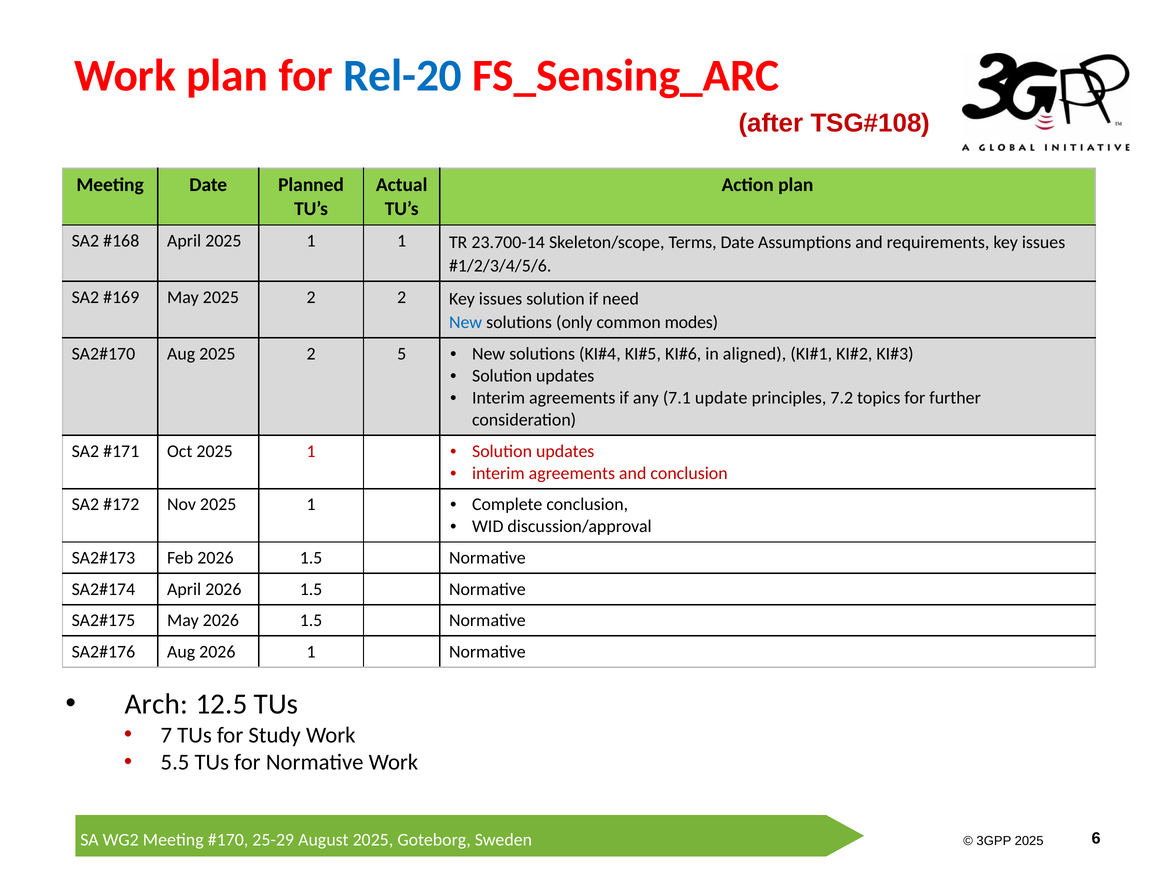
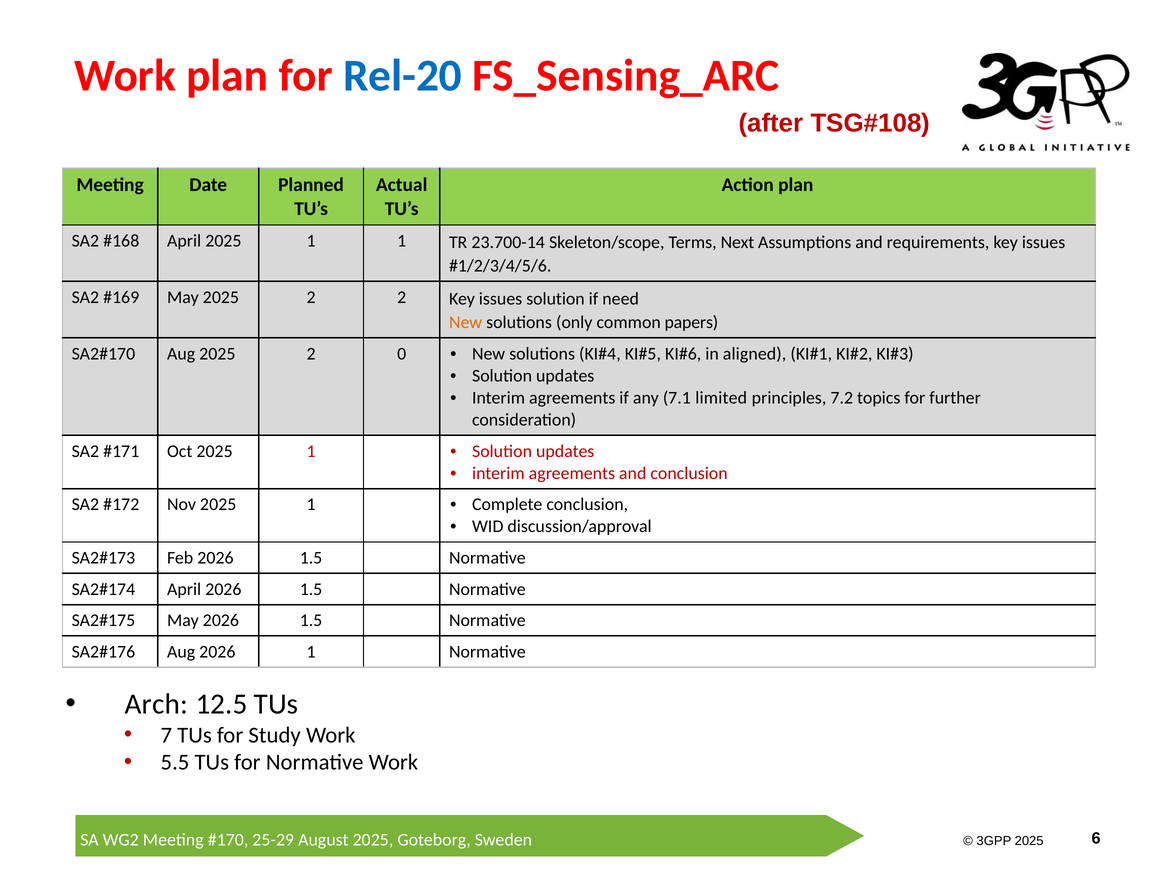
Terms Date: Date -> Next (737, 242)
New colour: blue -> orange (466, 322)
modes: modes -> papers (691, 322)
5: 5 -> 0 (402, 354)
update: update -> limited (721, 398)
